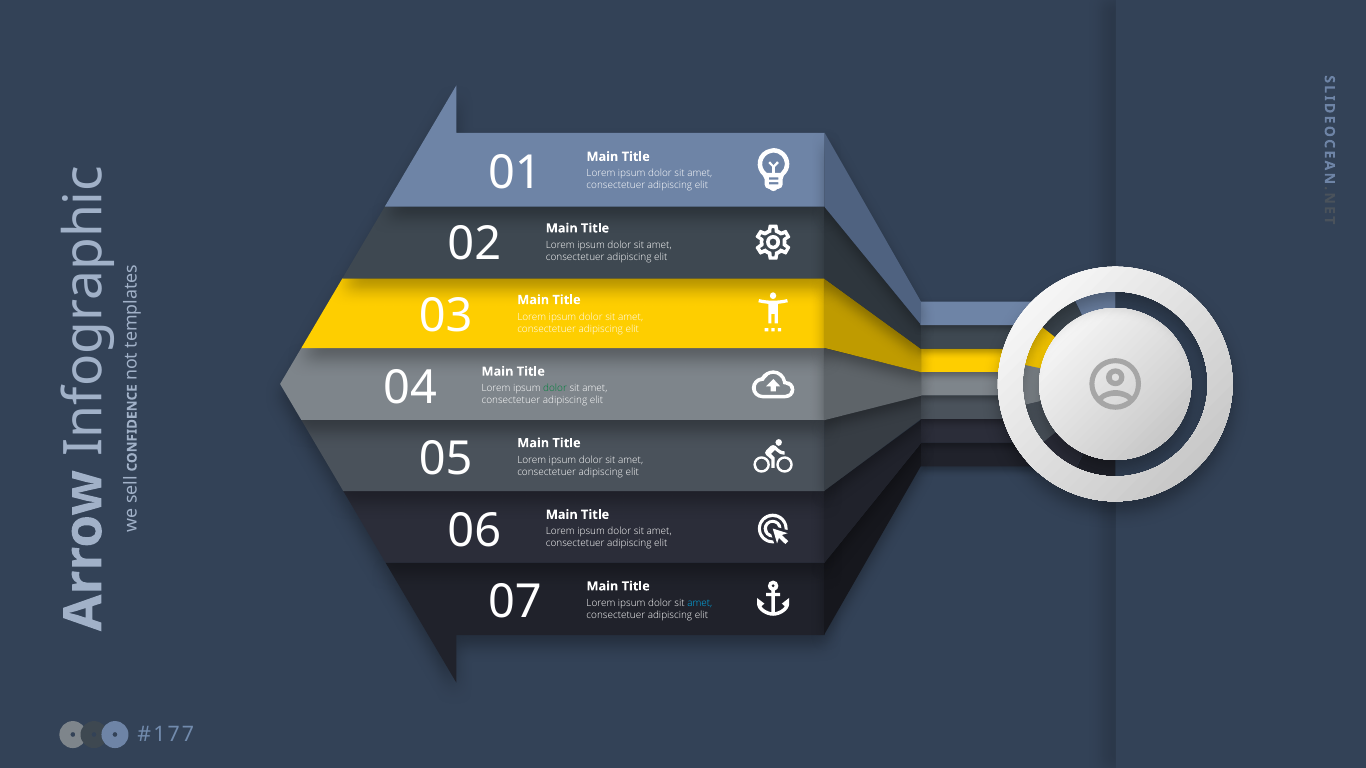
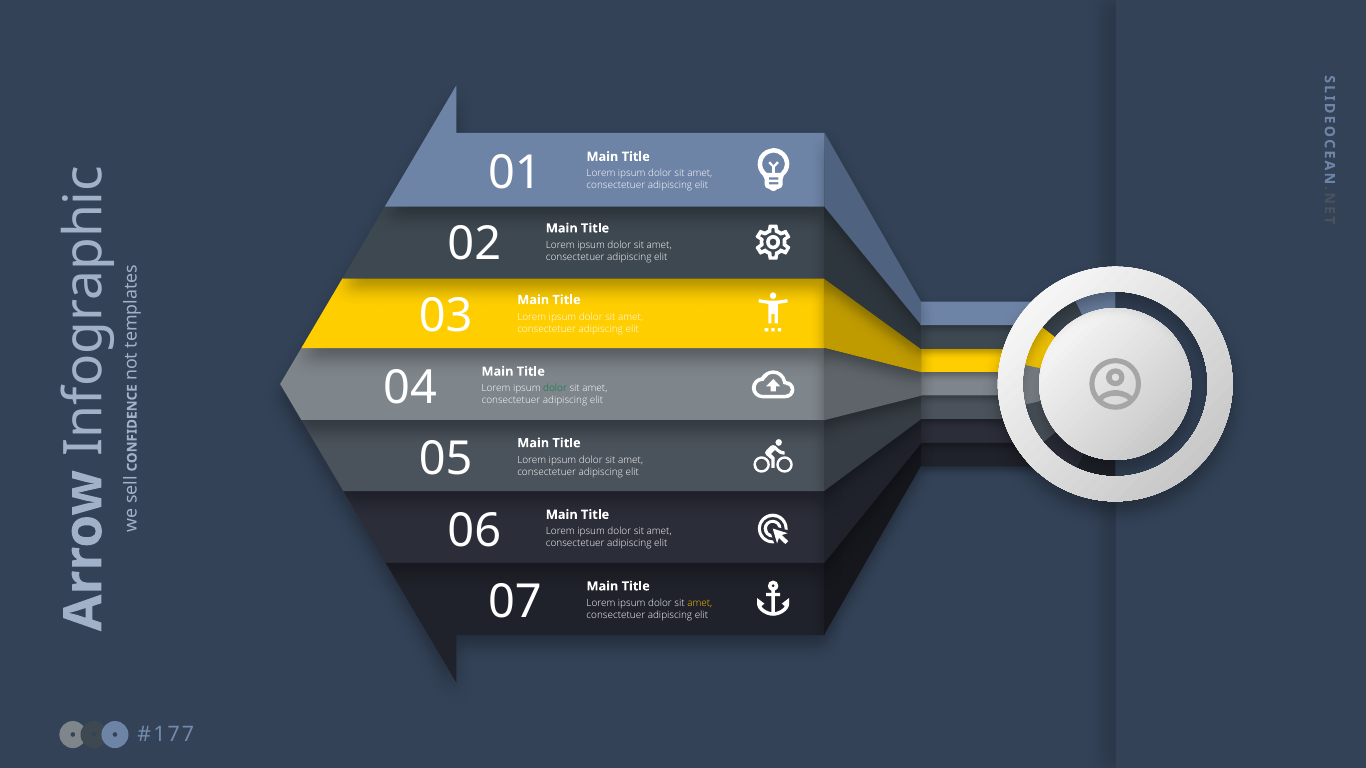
amet colour: light blue -> yellow (700, 603)
